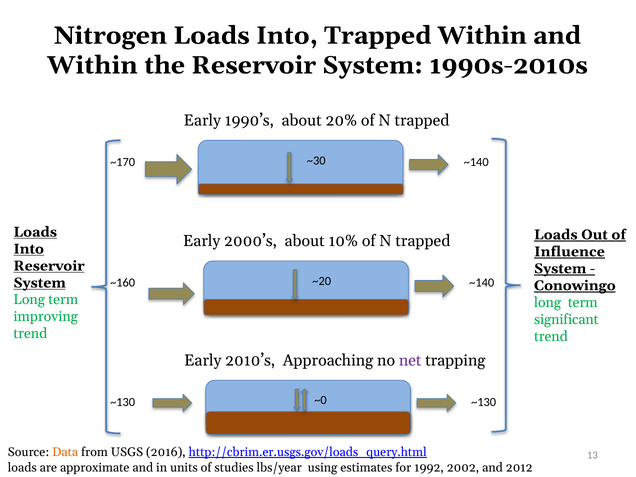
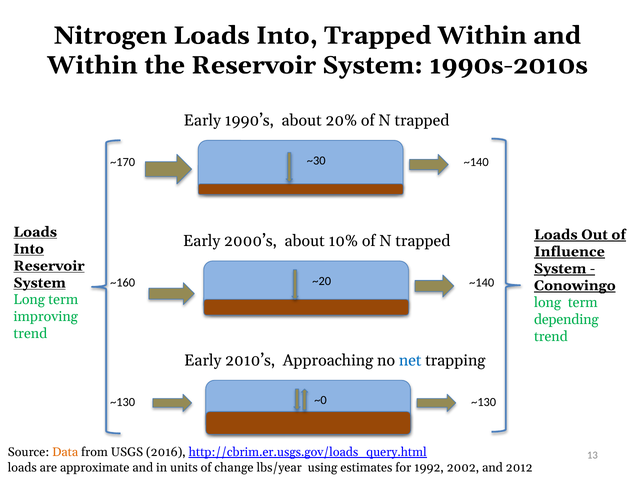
significant: significant -> depending (566, 319)
net colour: purple -> blue (410, 360)
studies: studies -> change (234, 468)
